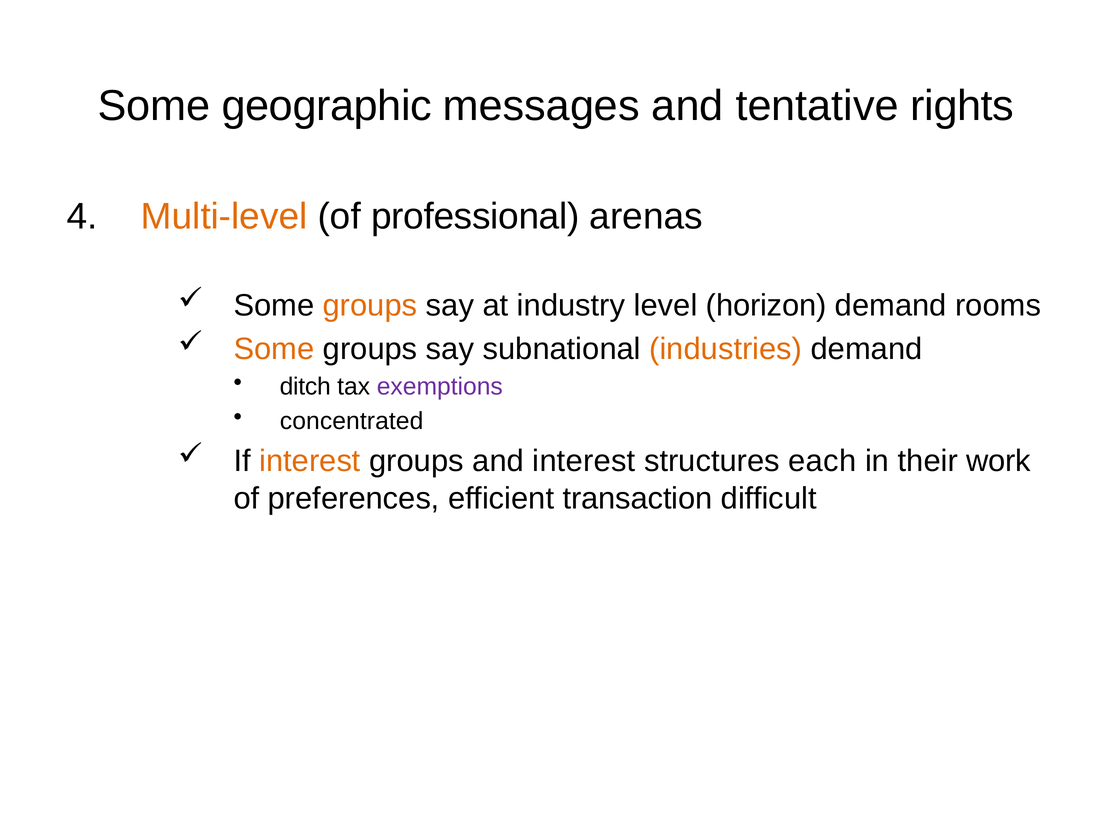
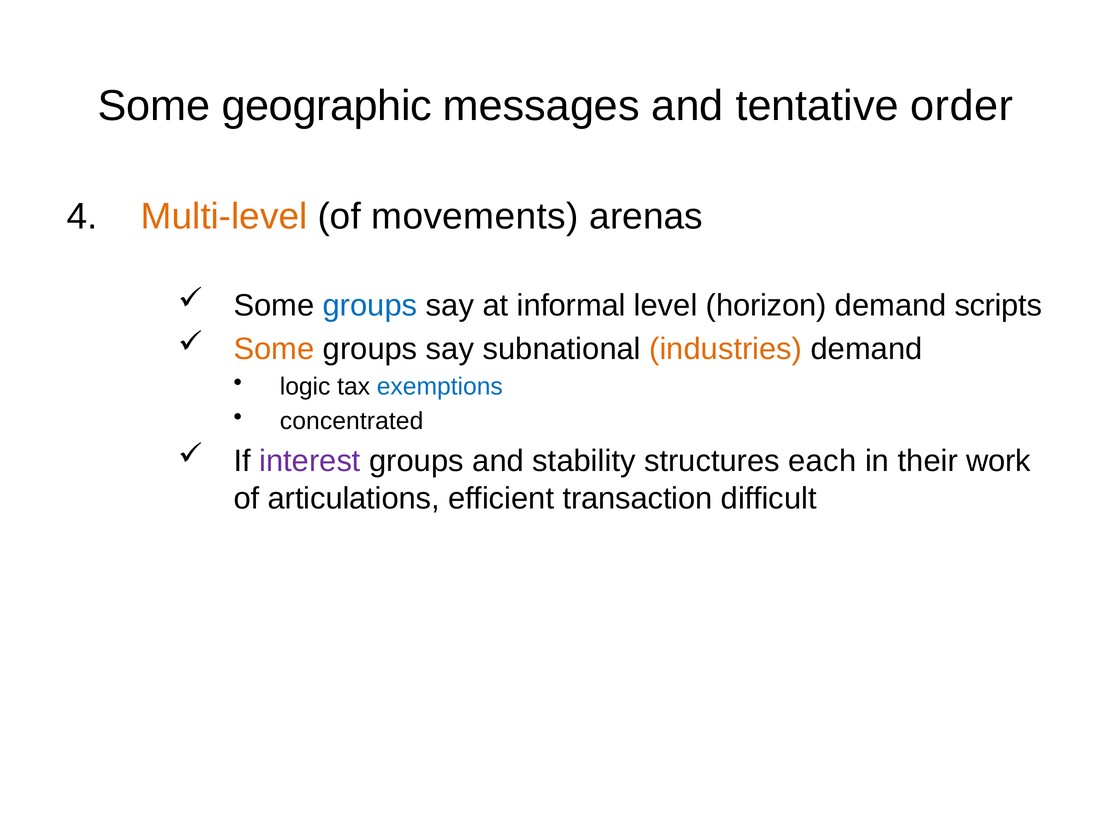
rights: rights -> order (962, 106)
professional: professional -> movements (475, 216)
groups colour: orange -> blue (370, 306)
industry: industry -> informal (571, 306)
rooms: rooms -> scripts (998, 306)
ditch: ditch -> logic (305, 387)
exemptions colour: purple -> blue (440, 387)
interest colour: orange -> purple (310, 461)
and interest: interest -> stability (584, 461)
preferences: preferences -> articulations (354, 498)
